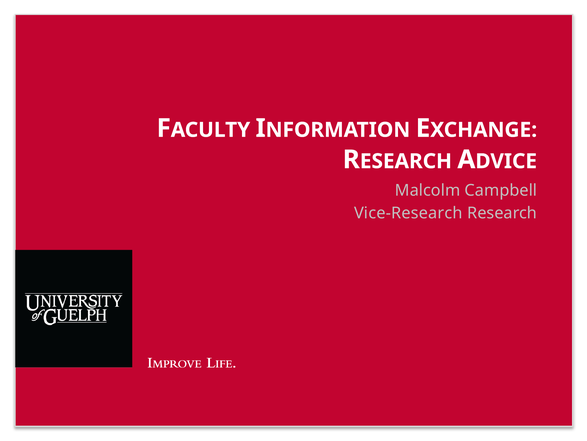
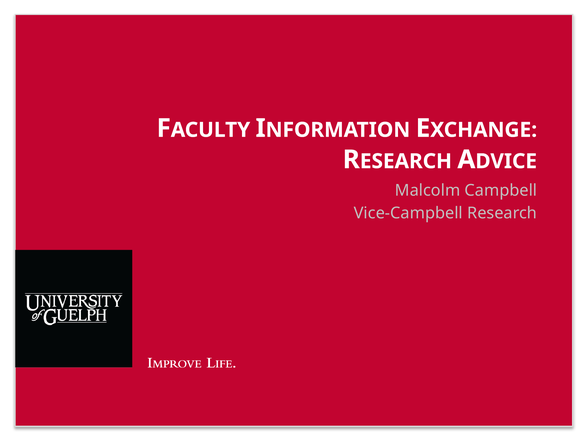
Vice-Research: Vice-Research -> Vice-Campbell (408, 213)
